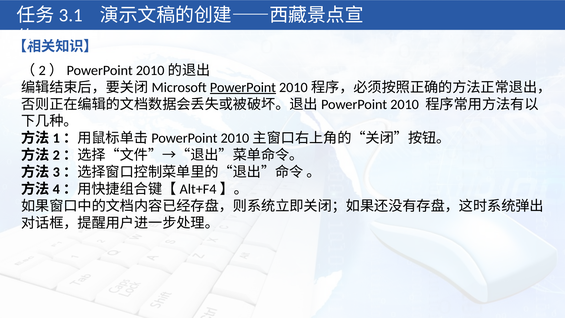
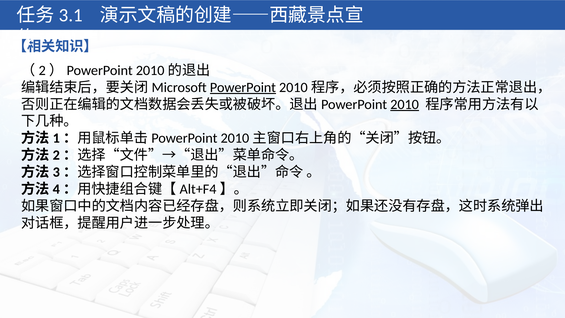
2010 underline: none -> present (405, 104)
